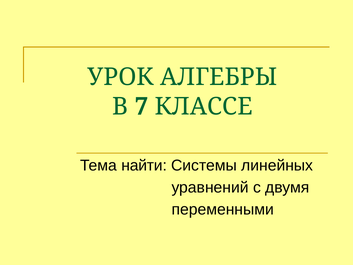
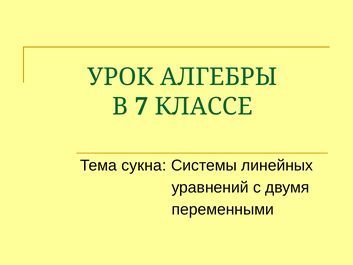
найти: найти -> сукна (144, 165)
